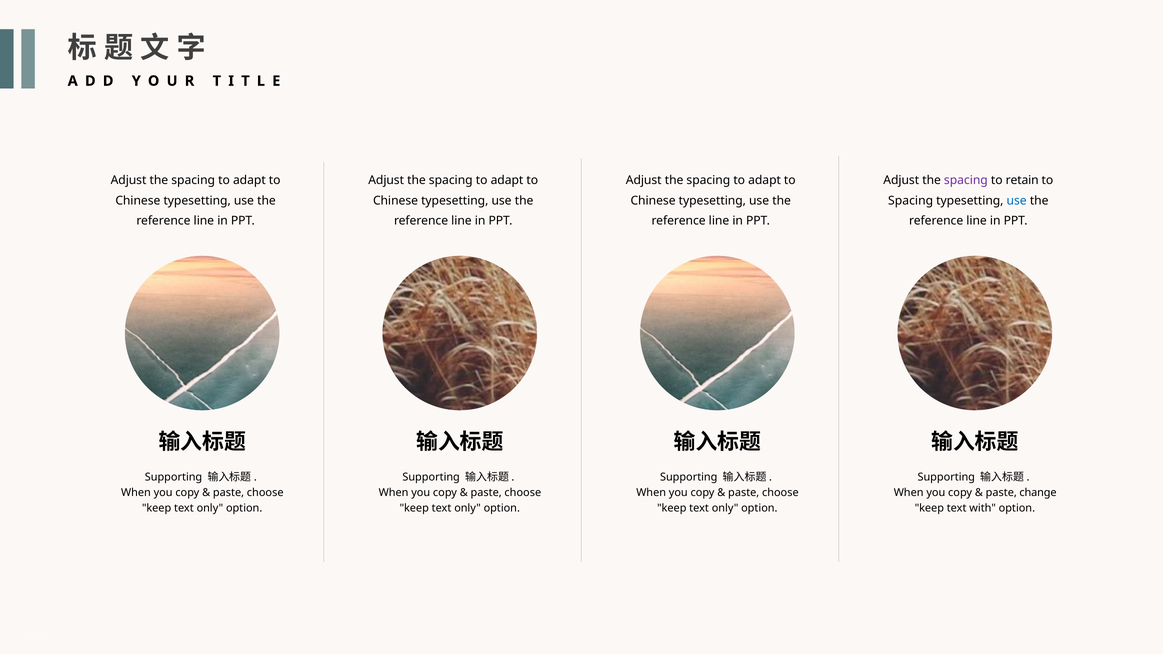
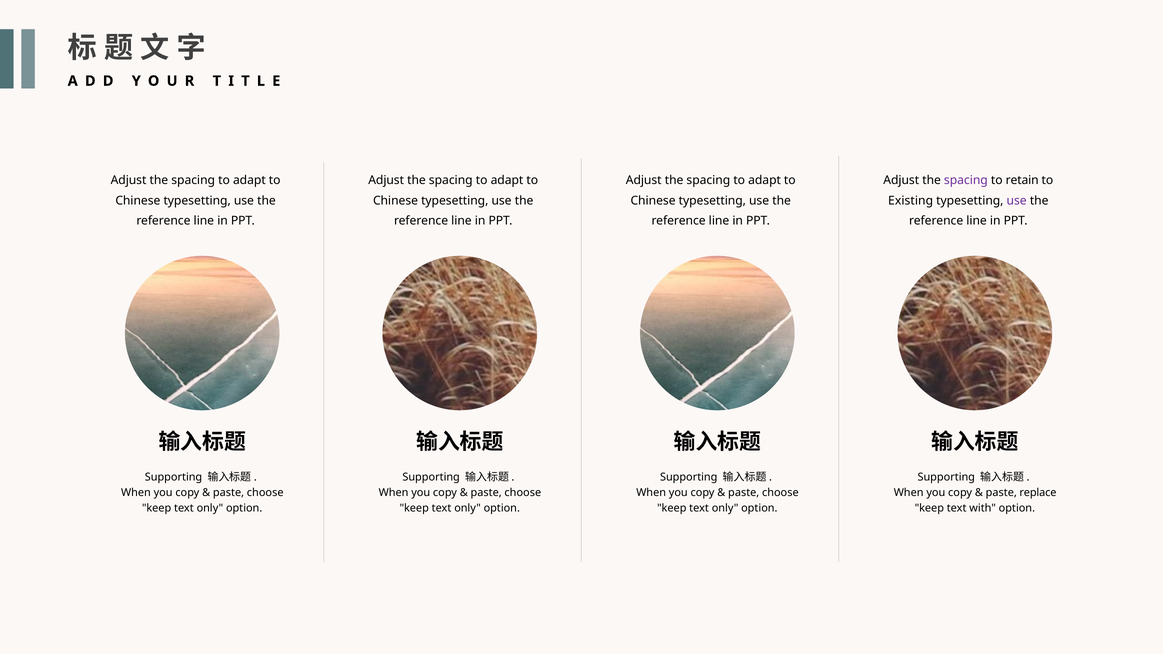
Spacing: Spacing -> Existing (911, 201)
use colour: blue -> purple (1017, 201)
change: change -> replace (1038, 493)
